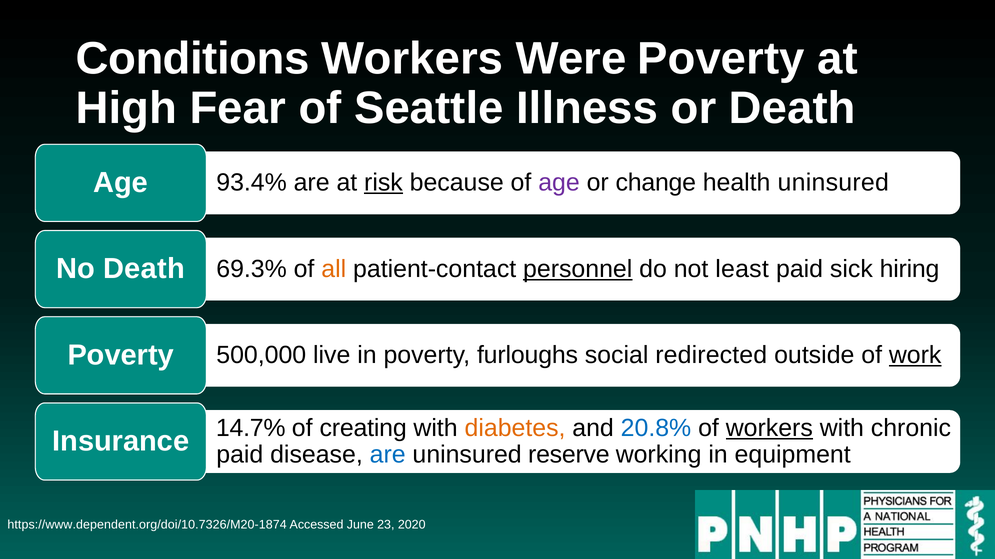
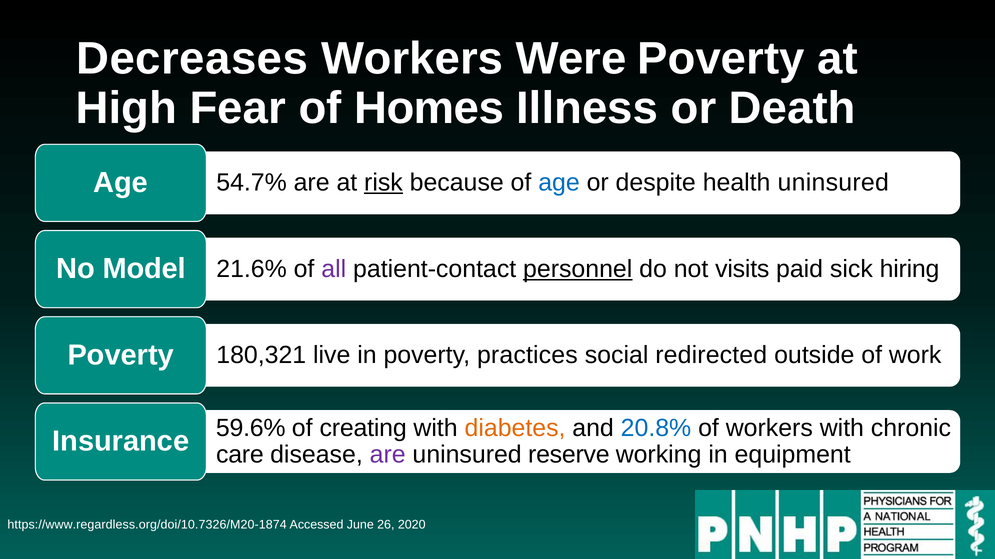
Conditions: Conditions -> Decreases (192, 59)
Seattle: Seattle -> Homes (429, 108)
93.4%: 93.4% -> 54.7% (252, 183)
age colour: purple -> blue (559, 183)
change: change -> despite (656, 183)
No Death: Death -> Model (144, 269)
69.3%: 69.3% -> 21.6% (252, 269)
all colour: orange -> purple (334, 269)
least: least -> visits (742, 269)
500,000: 500,000 -> 180,321 (261, 356)
furloughs: furloughs -> practices (527, 356)
work underline: present -> none (915, 356)
14.7%: 14.7% -> 59.6% (251, 428)
workers underline: present -> none (769, 428)
paid: paid -> care (240, 455)
are colour: blue -> purple (388, 455)
https://www.dependent.org/doi/10.7326/M20-1874: https://www.dependent.org/doi/10.7326/M20-1874 -> https://www.regardless.org/doi/10.7326/M20-1874 (147, 525)
23: 23 -> 26 (386, 525)
